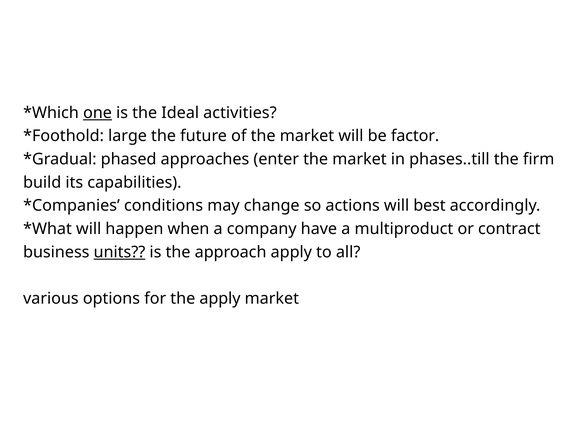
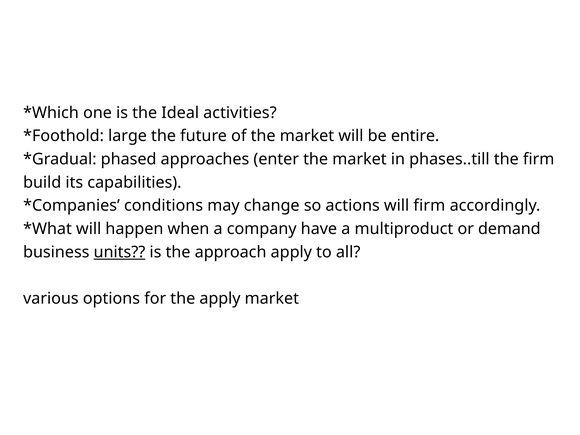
one underline: present -> none (97, 113)
factor: factor -> entire (415, 136)
will best: best -> firm (429, 206)
contract: contract -> demand (509, 229)
